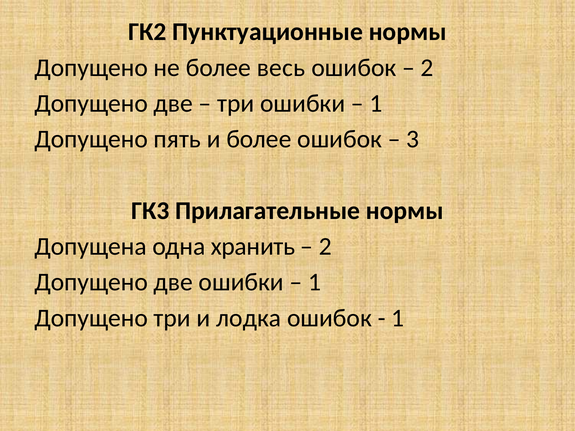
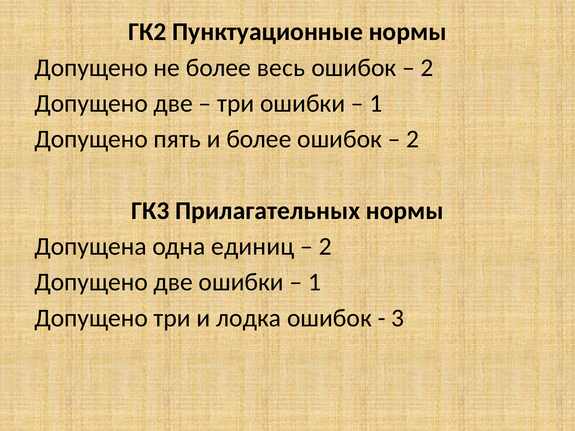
3: 3 -> 2 (413, 139)
Прилагательные: Прилагательные -> Прилагательных (268, 211)
хранить: хранить -> единиц (253, 247)
1: 1 -> 3 (398, 318)
